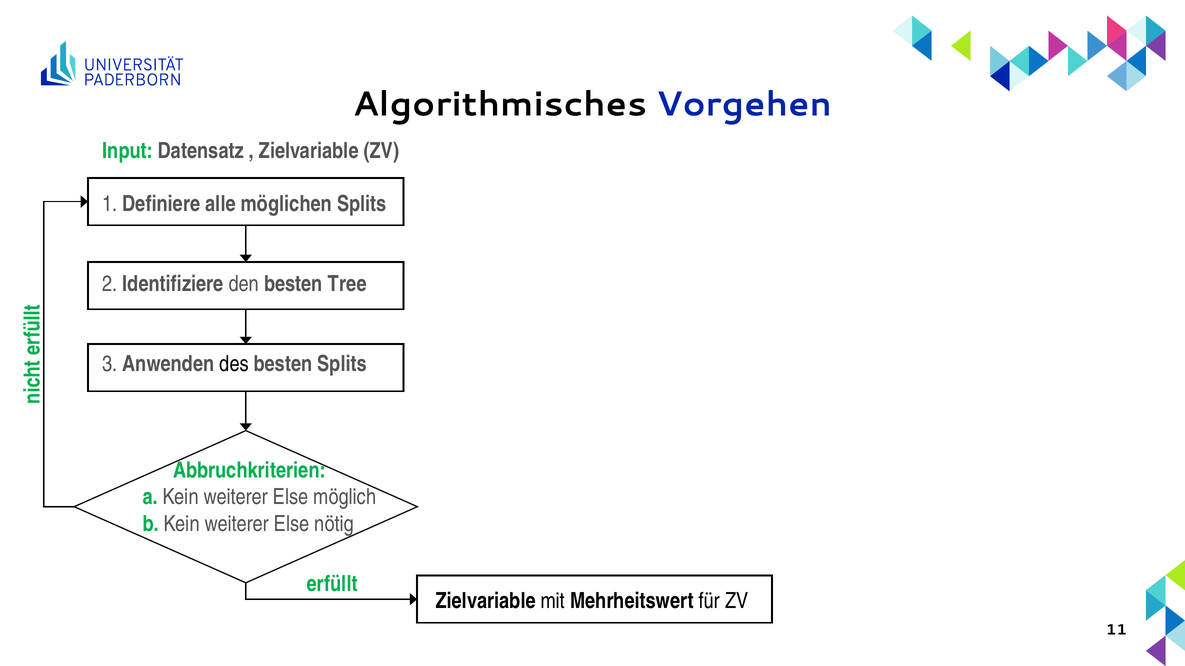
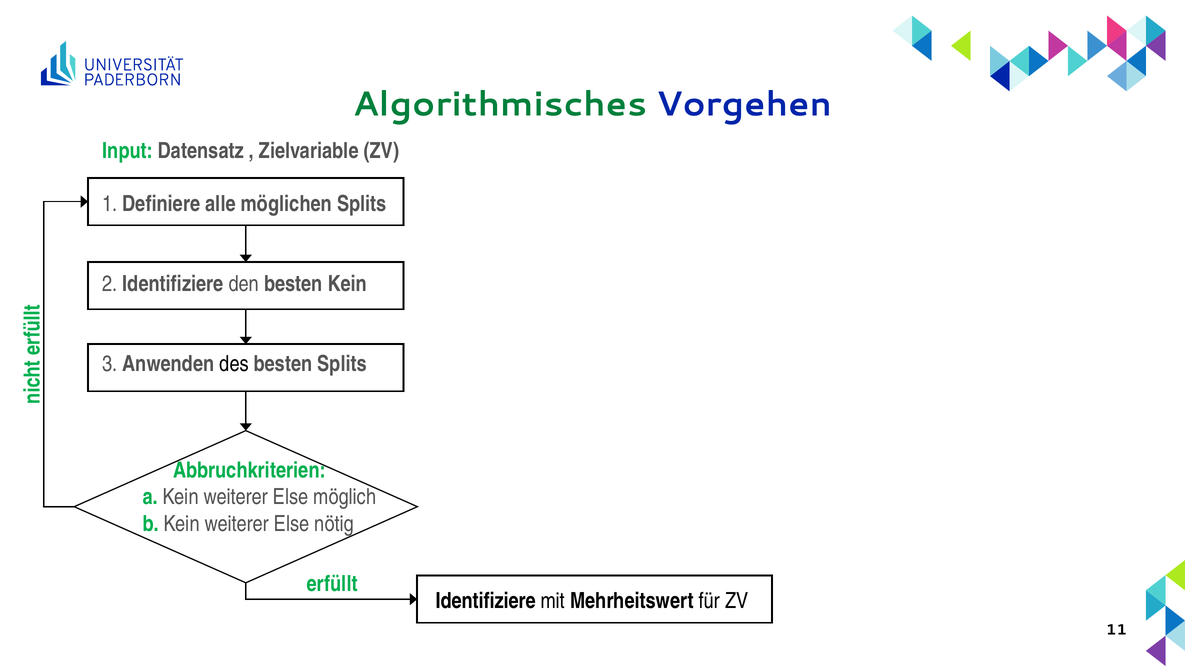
Algorithmisches colour: black -> green (500, 104)
besten Tree: Tree -> Kein (347, 284)
Zielvariable: Zielvariable -> Identifiziere (486, 601)
